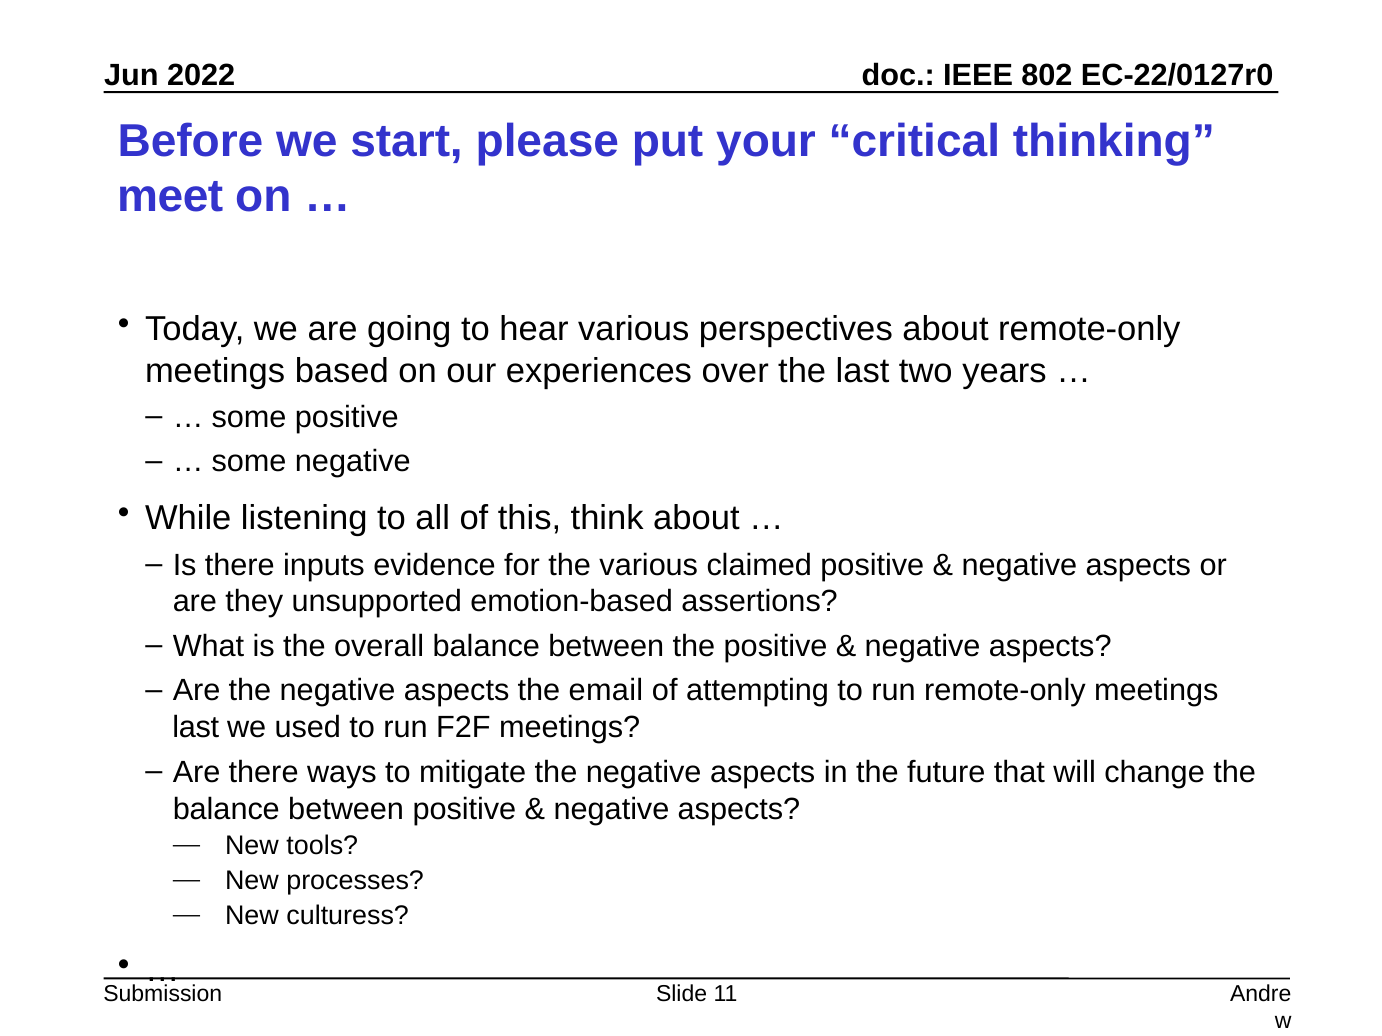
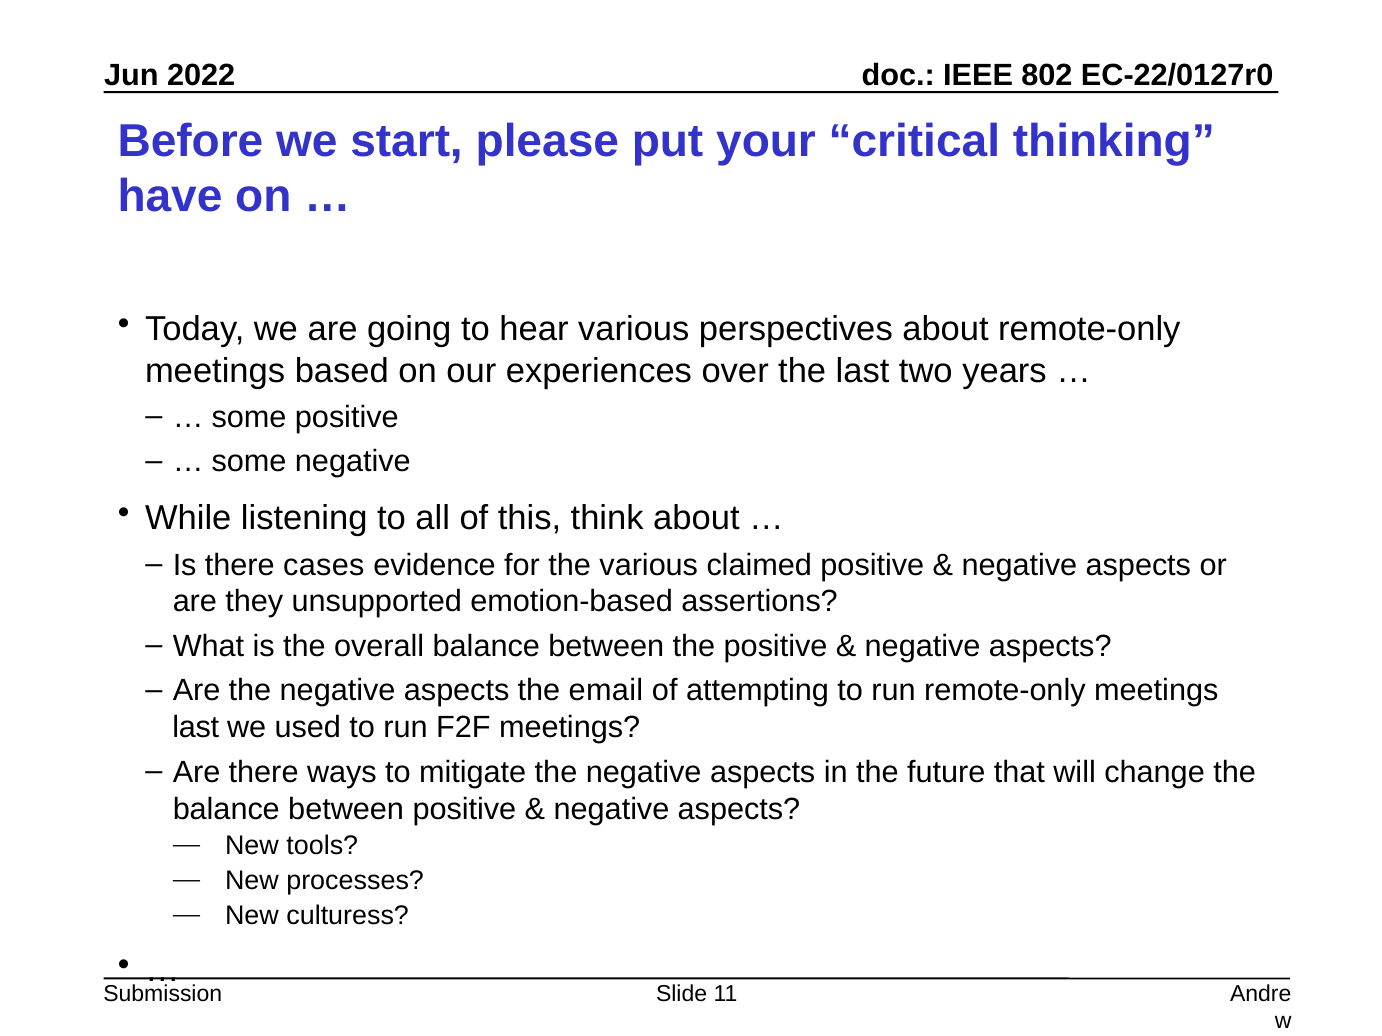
meet: meet -> have (170, 197)
inputs: inputs -> cases (324, 565)
